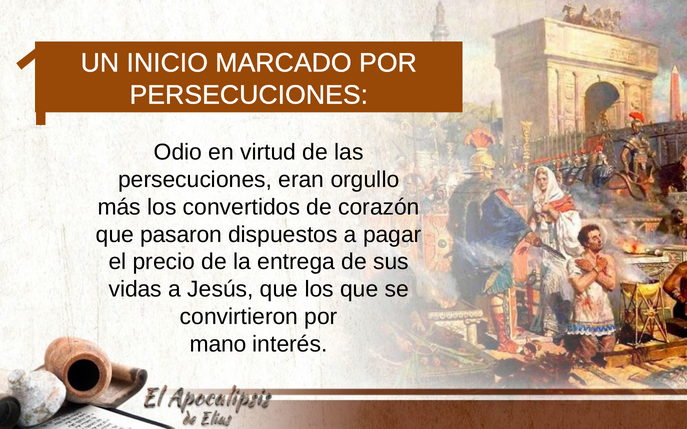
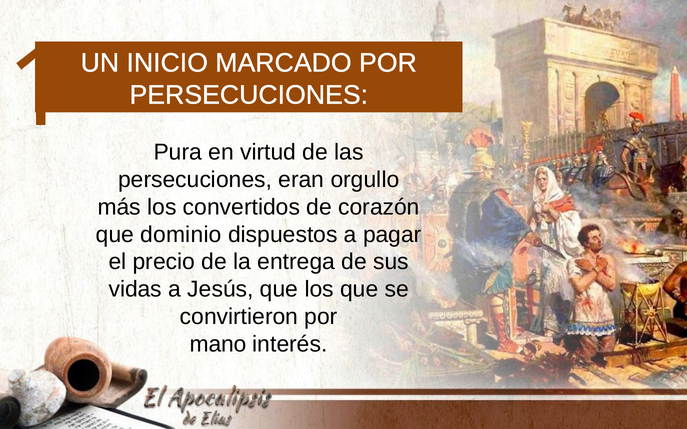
Odio: Odio -> Pura (178, 152)
pasaron: pasaron -> dominio (181, 235)
